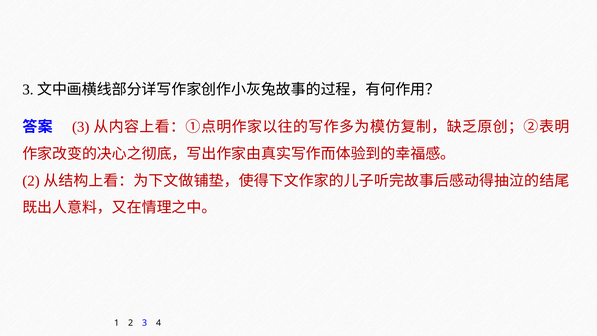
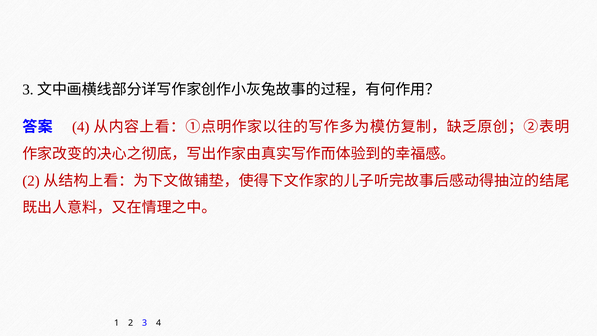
3: 3 -> 4 (81, 127)
